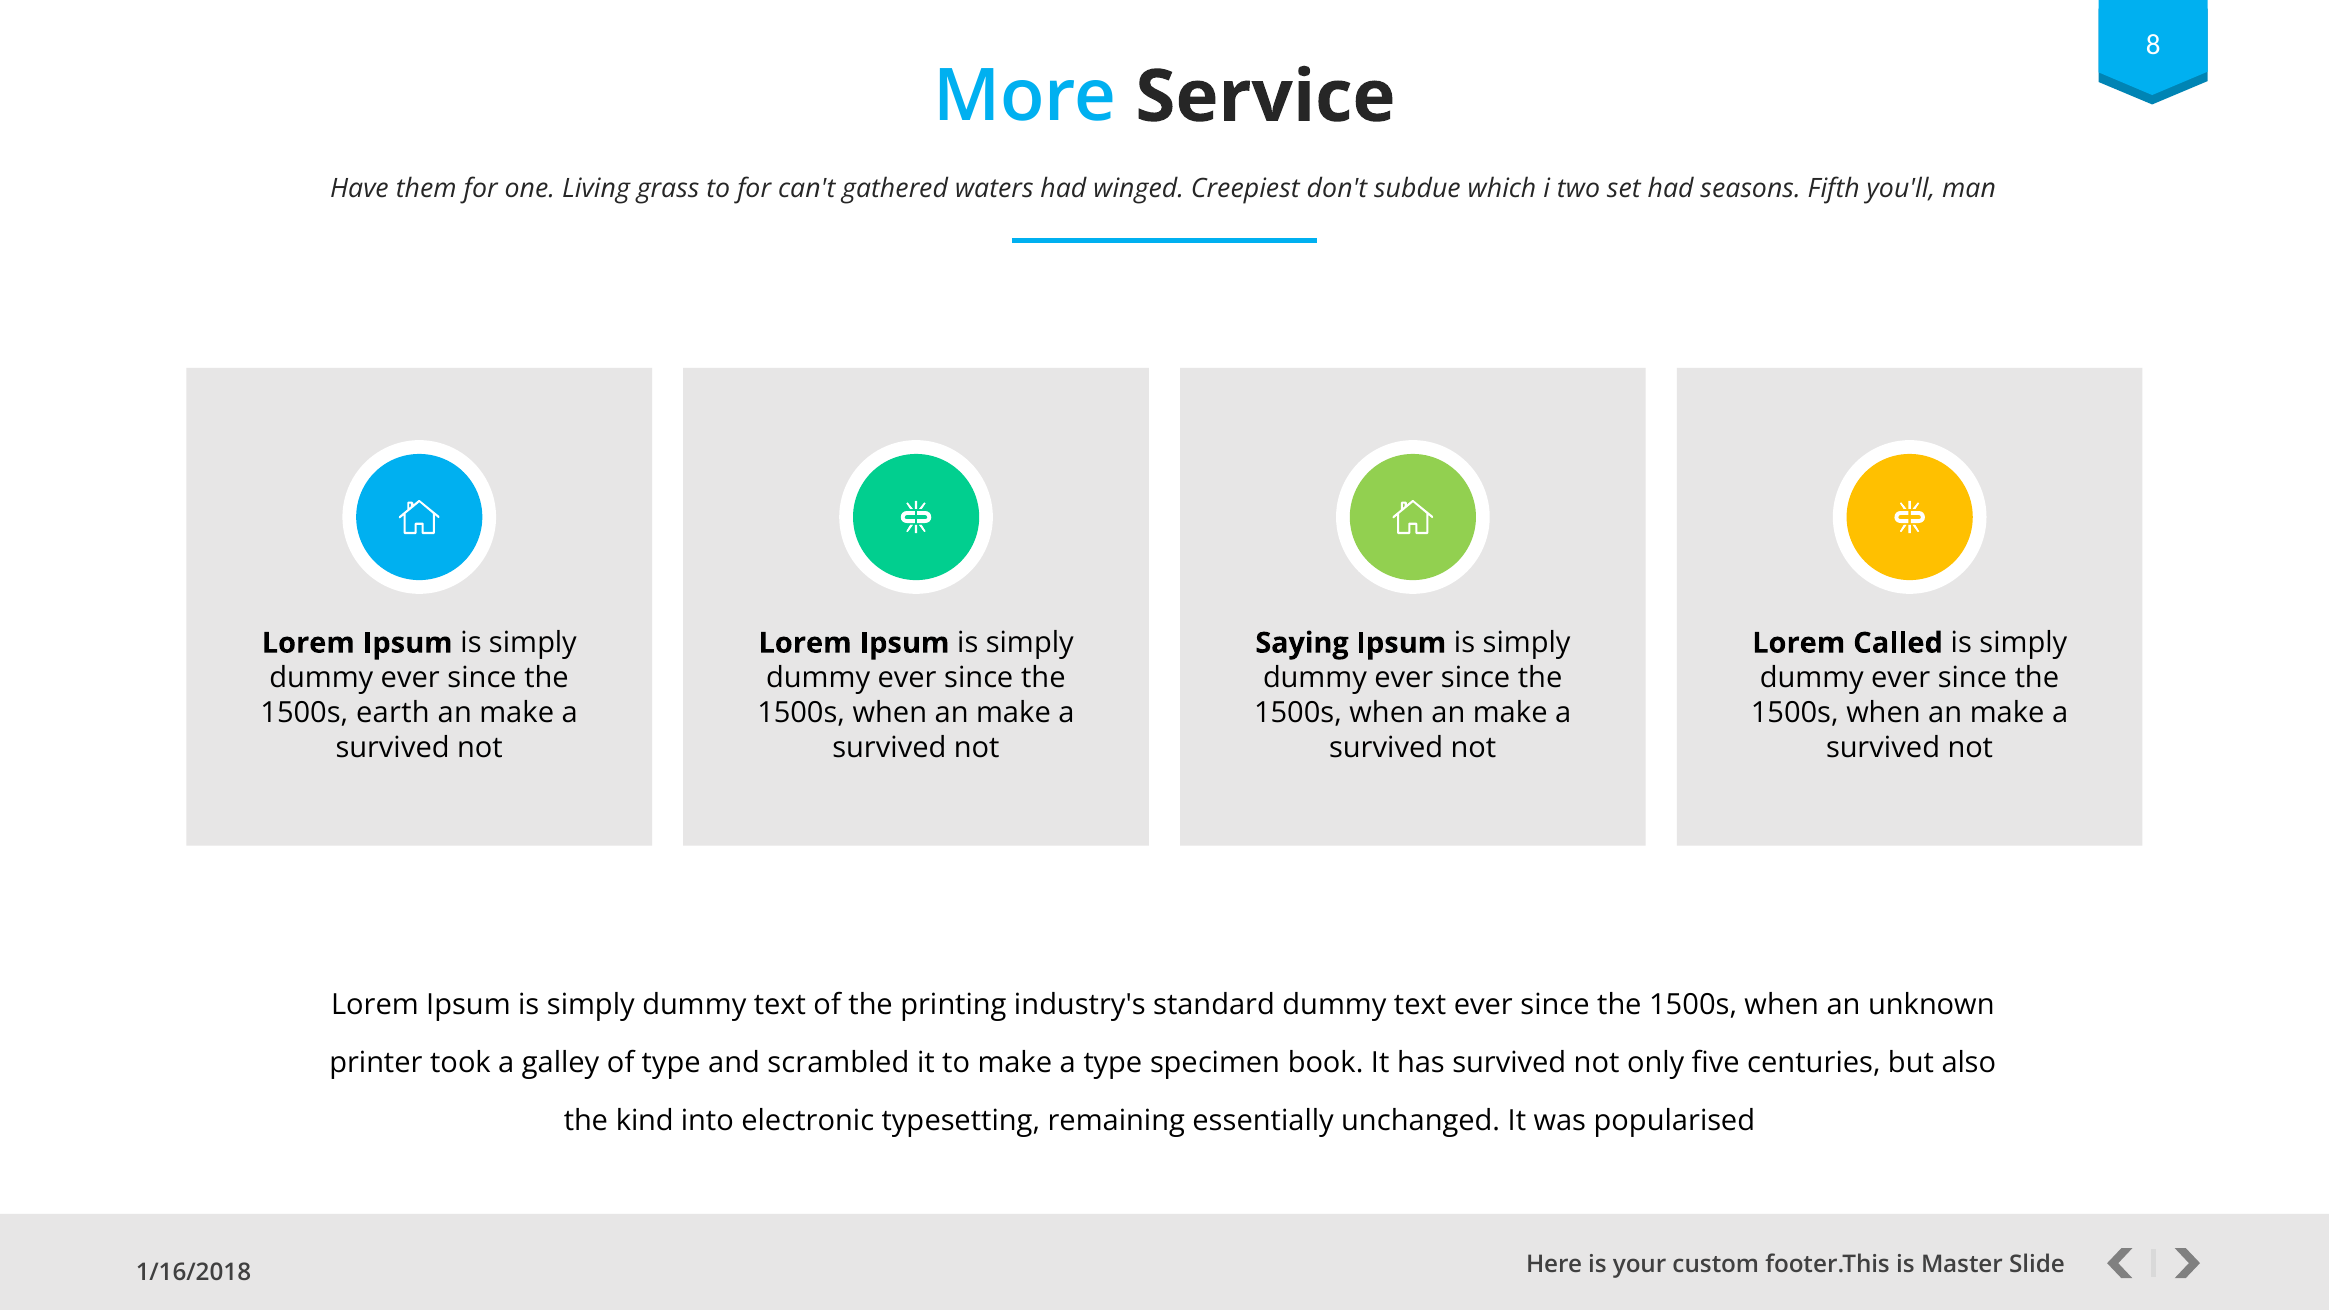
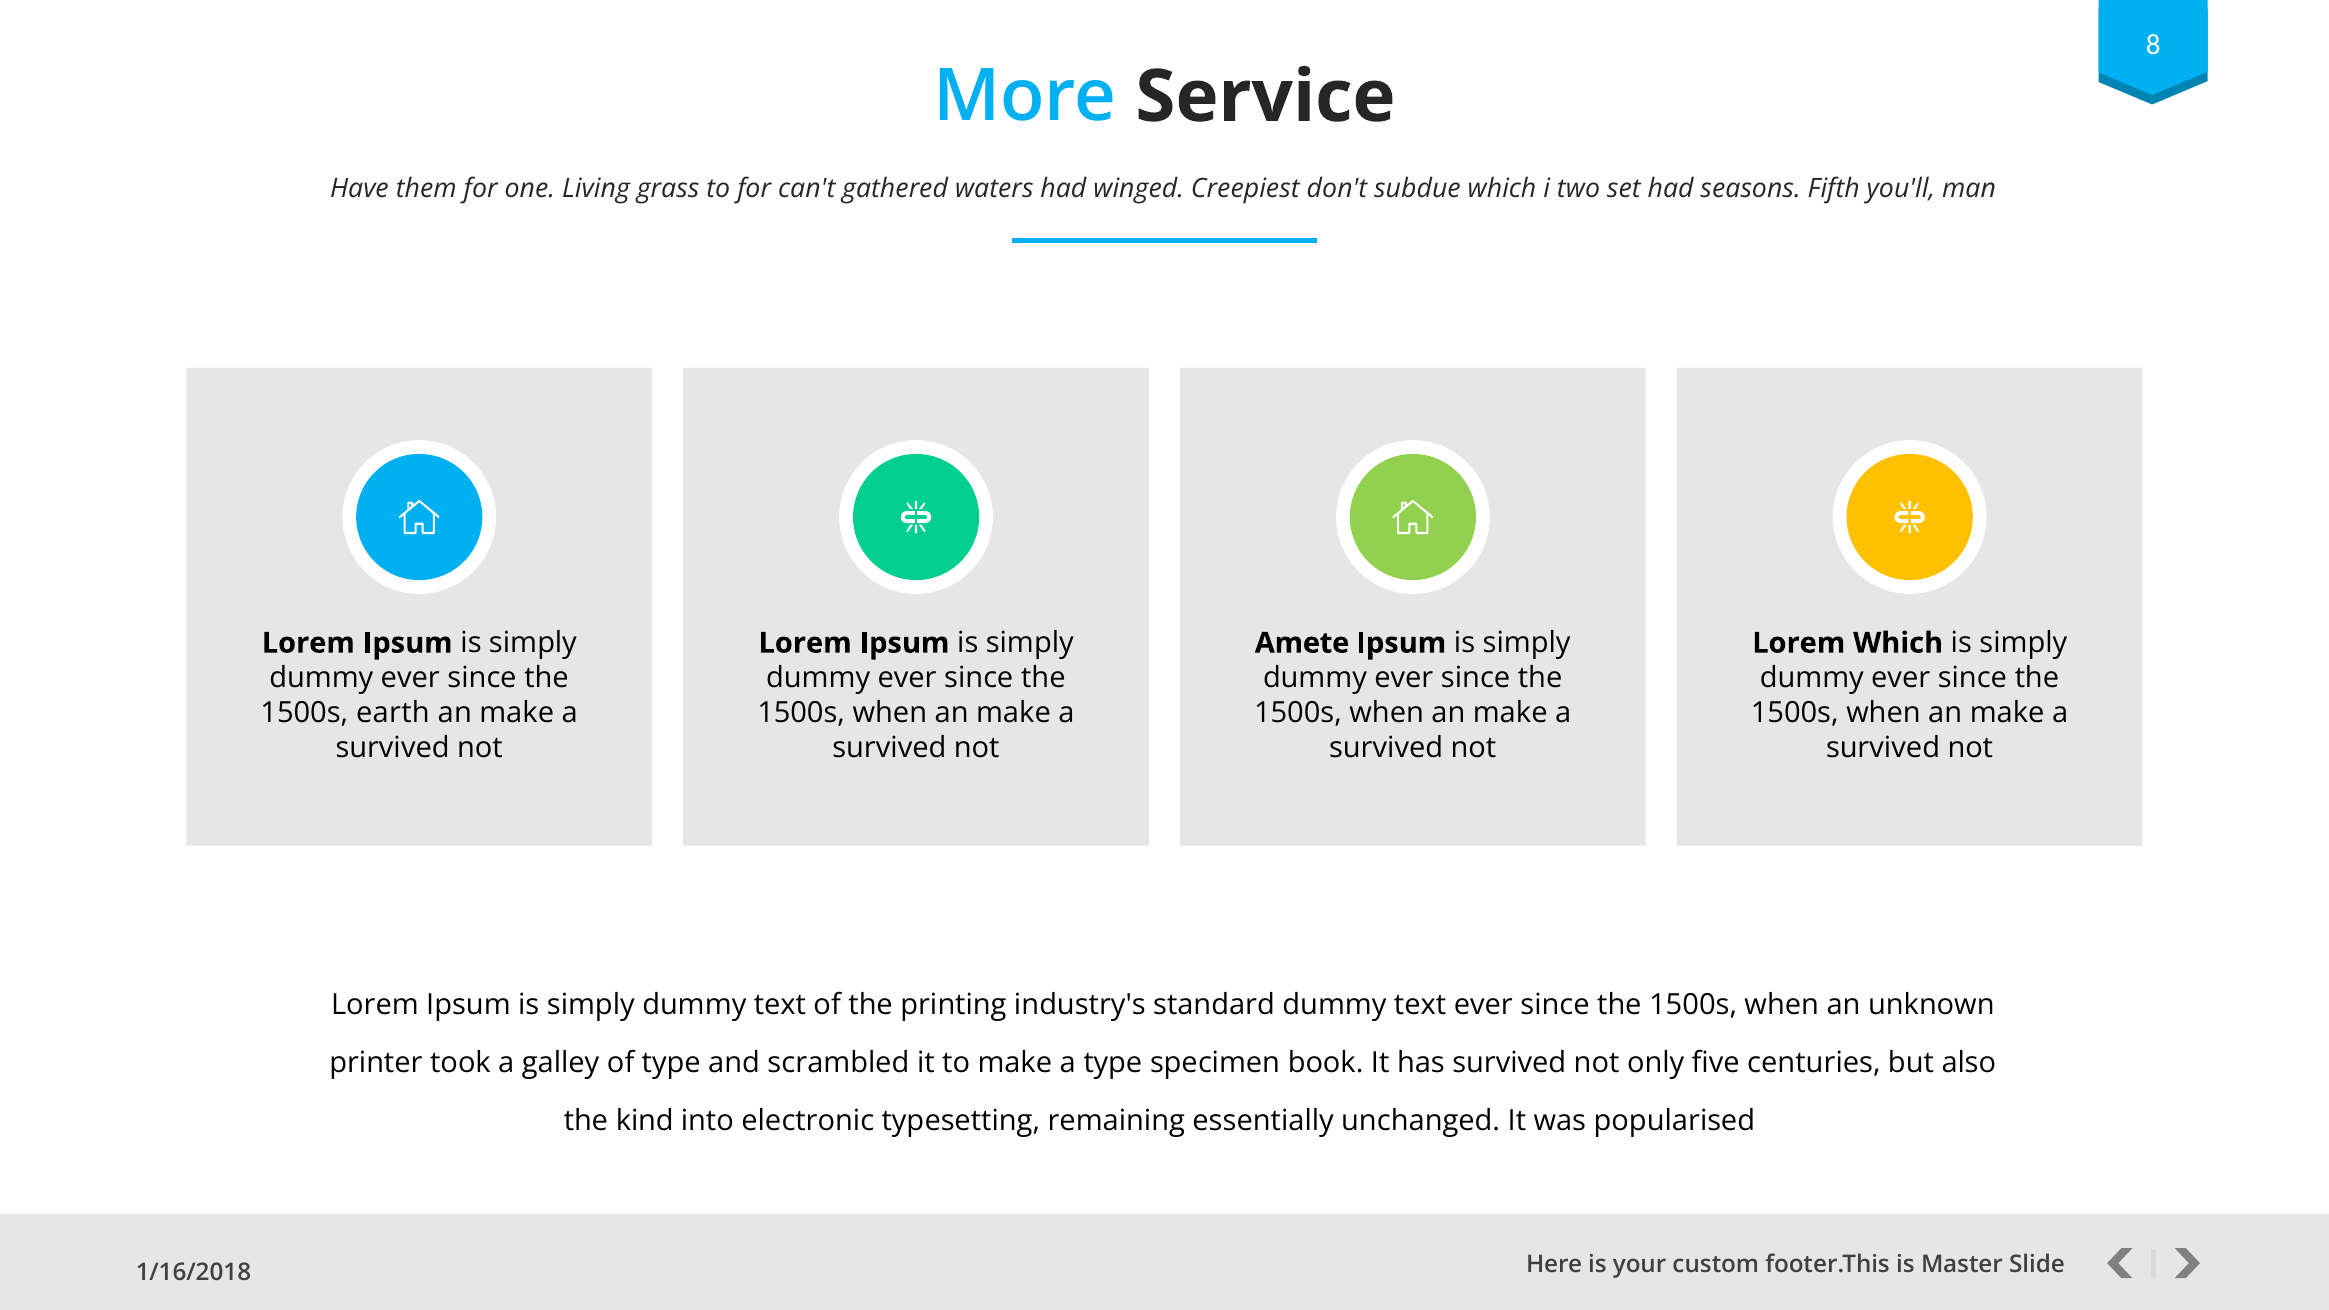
Saying: Saying -> Amete (1302, 643)
Lorem Called: Called -> Which (1898, 643)
